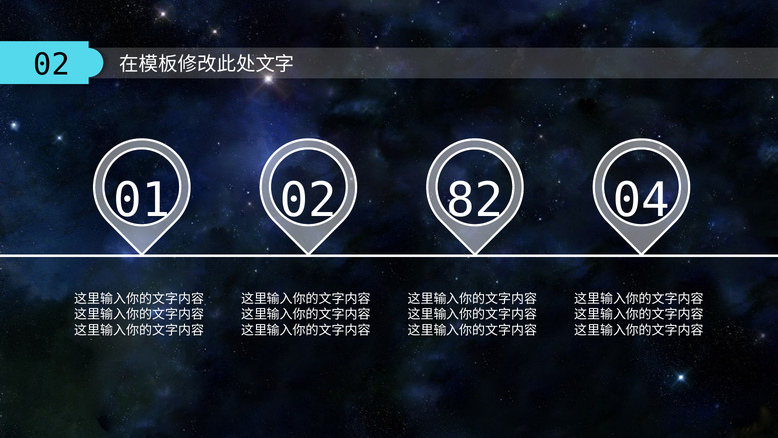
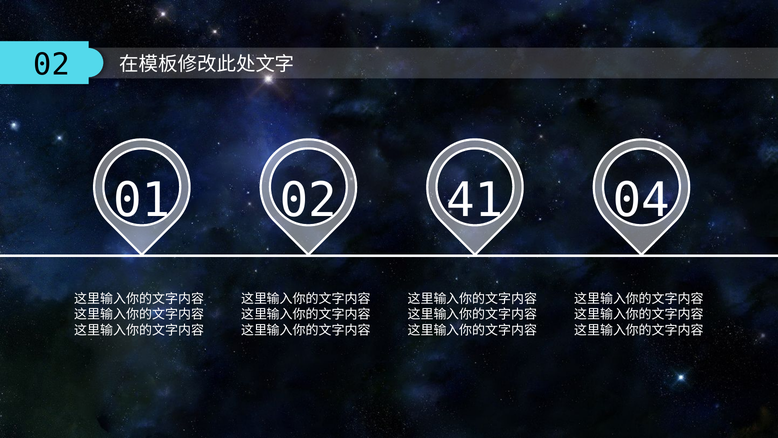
82: 82 -> 41 (475, 200)
